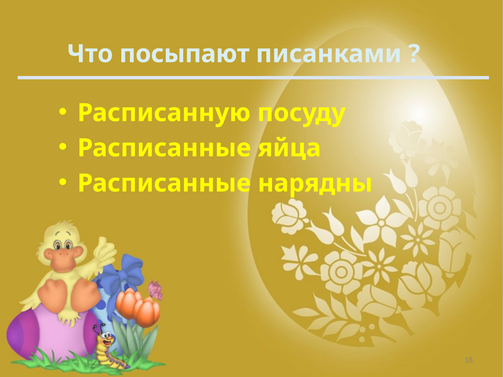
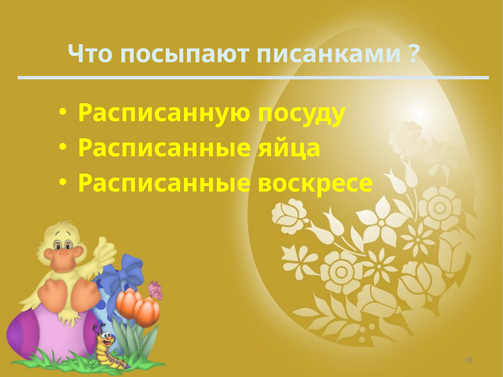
нарядны: нарядны -> воскресе (315, 183)
